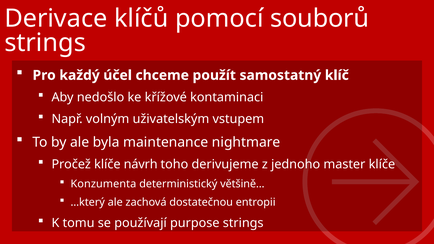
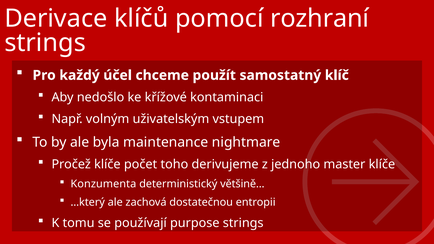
souborů: souborů -> rozhraní (320, 18)
návrh: návrh -> počet (141, 165)
